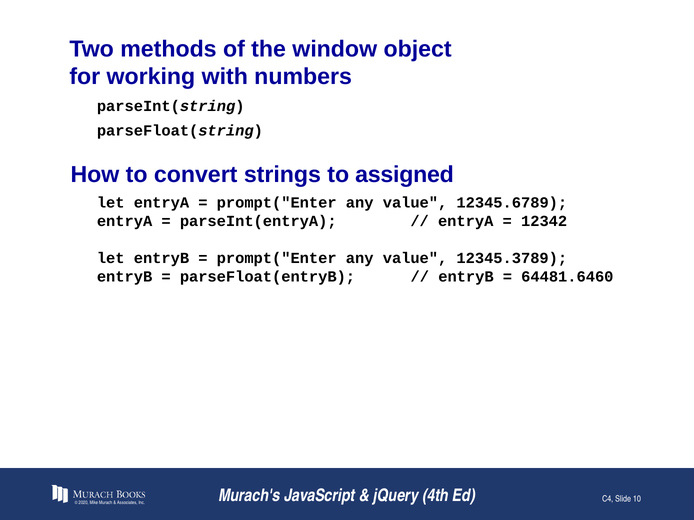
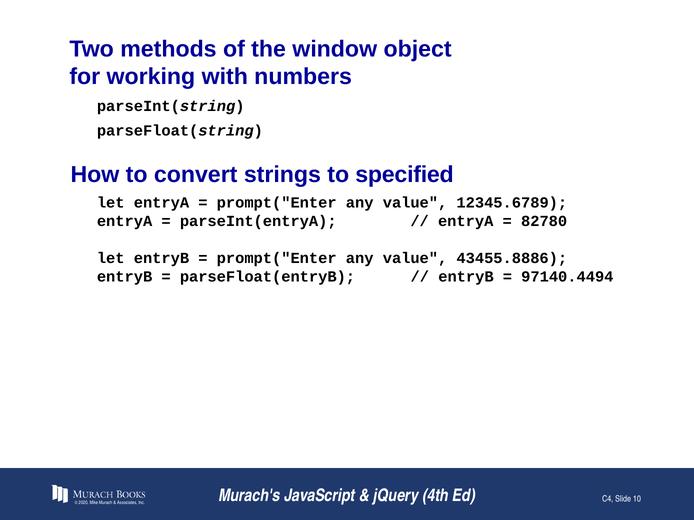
assigned: assigned -> specified (405, 175)
12342: 12342 -> 82780 (544, 221)
12345.3789: 12345.3789 -> 43455.8886 (512, 258)
64481.6460: 64481.6460 -> 97140.4494 (567, 277)
